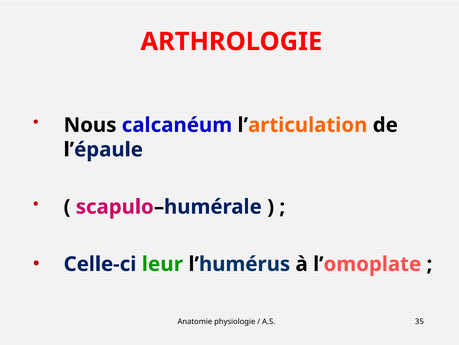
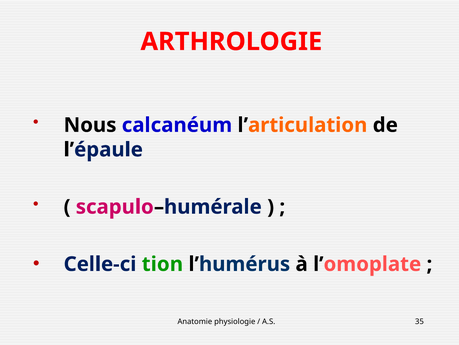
leur: leur -> tion (162, 264)
